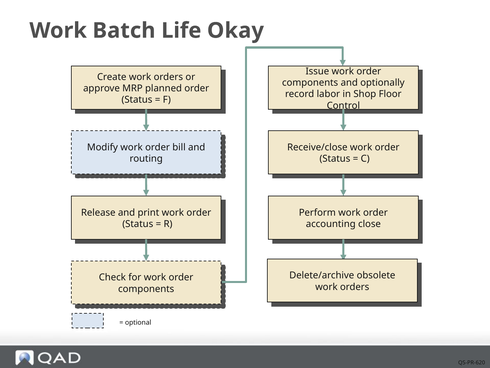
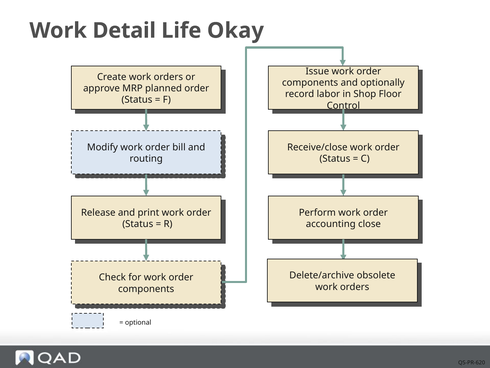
Batch: Batch -> Detail (124, 31)
